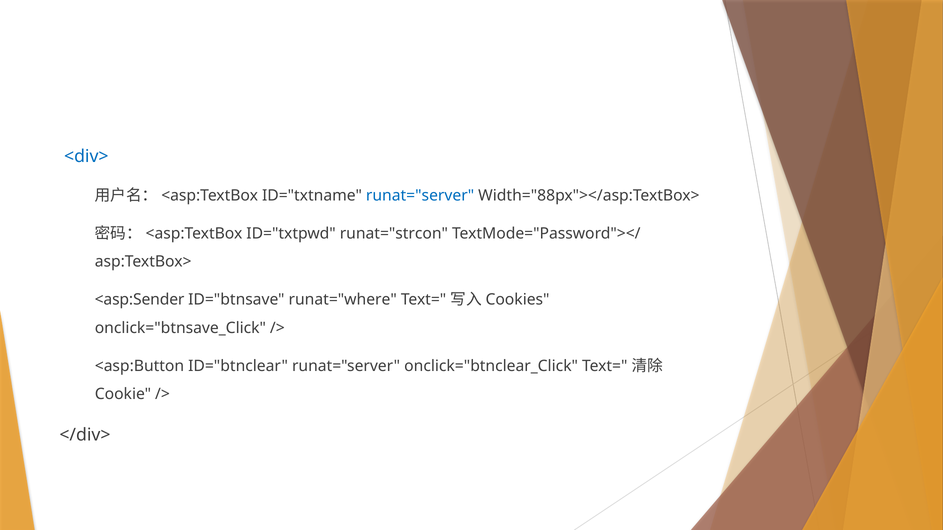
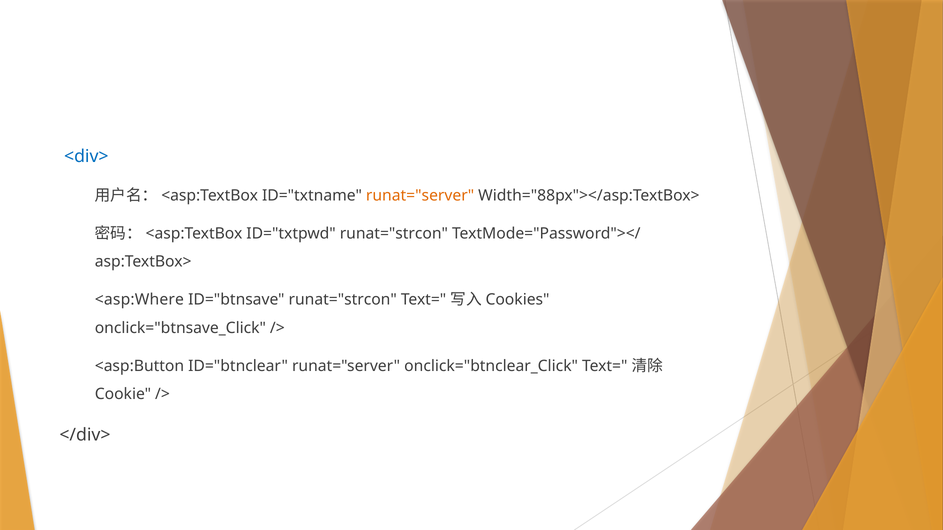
runat="server colour: blue -> orange (420, 196)
<asp:Sender: <asp:Sender -> <asp:Where (139, 300)
ID="btnsave runat="where: runat="where -> runat="strcon (343, 300)
